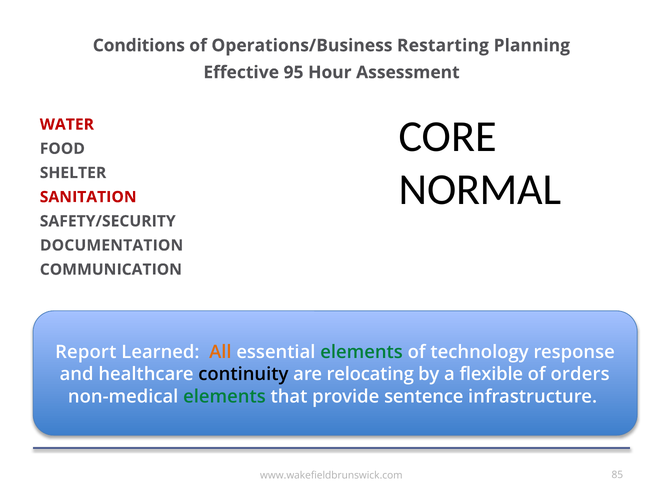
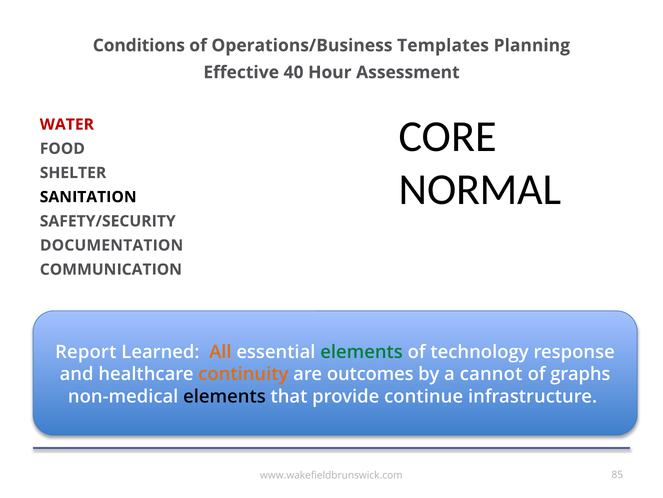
Restarting: Restarting -> Templates (443, 45)
95: 95 -> 40 (294, 72)
SANITATION colour: red -> black (88, 197)
continuity colour: black -> orange (243, 374)
relocating: relocating -> outcomes (370, 374)
flexible: flexible -> cannot (491, 374)
orders: orders -> graphs (580, 374)
elements colour: green -> black (224, 396)
sentence: sentence -> continue (424, 396)
